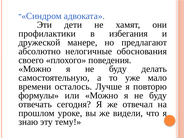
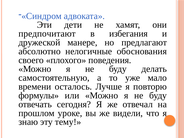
профилактики: профилактики -> предпочитают (47, 34)
